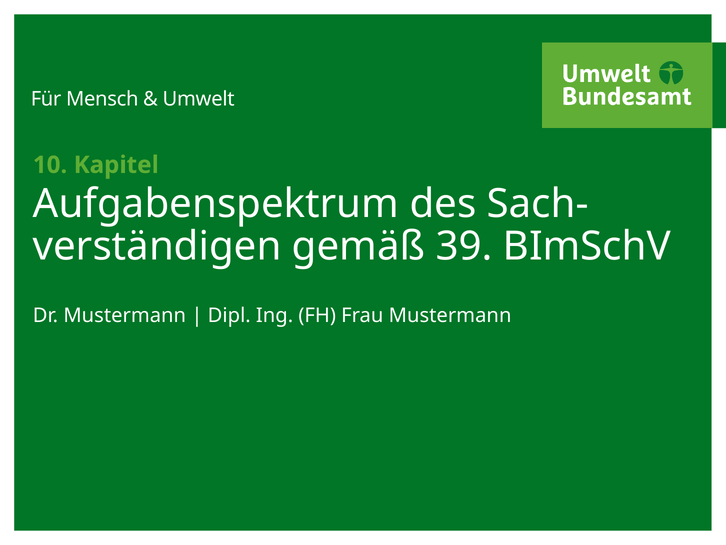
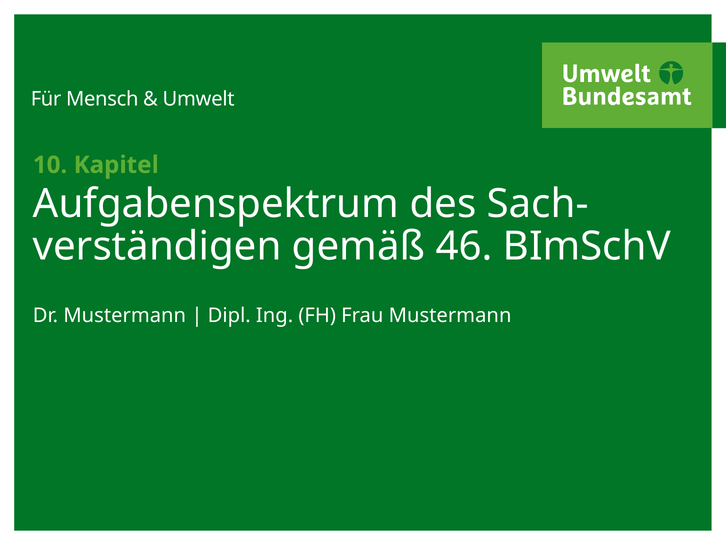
39: 39 -> 46 (464, 246)
